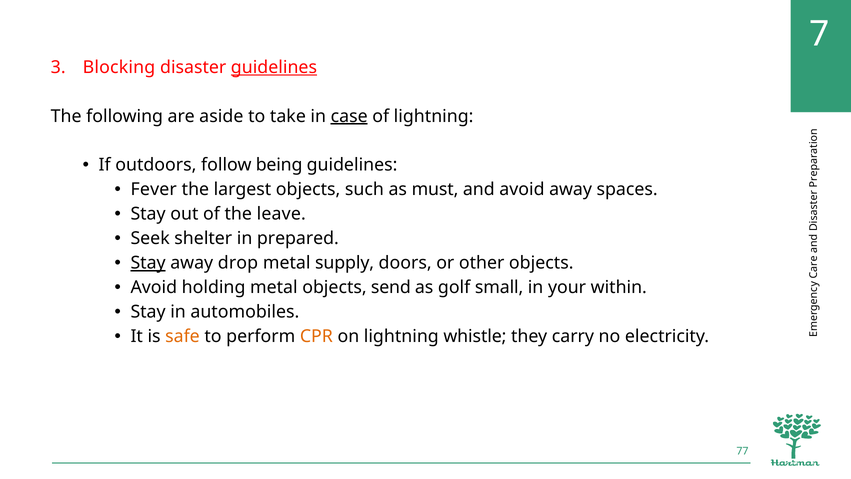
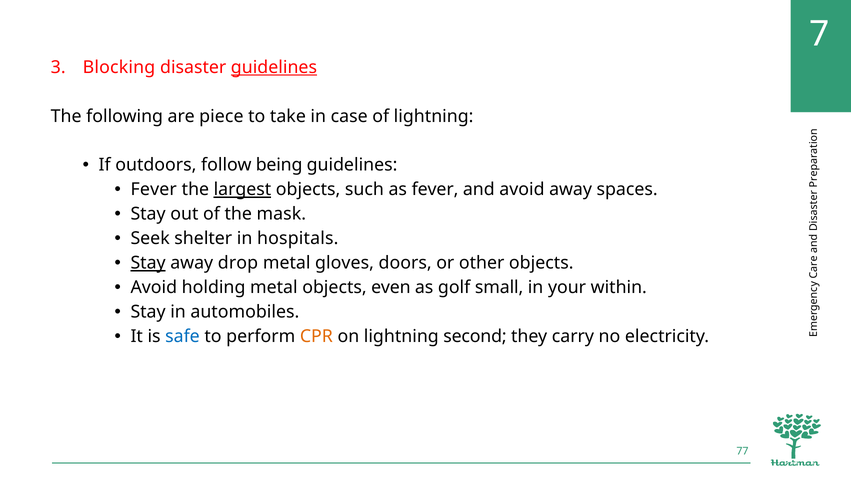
aside: aside -> piece (221, 116)
case underline: present -> none (349, 116)
largest underline: none -> present (242, 189)
as must: must -> fever (435, 189)
leave: leave -> mask (281, 214)
prepared: prepared -> hospitals (298, 238)
supply: supply -> gloves (345, 263)
send: send -> even (391, 287)
safe colour: orange -> blue (182, 336)
whistle: whistle -> second (475, 336)
